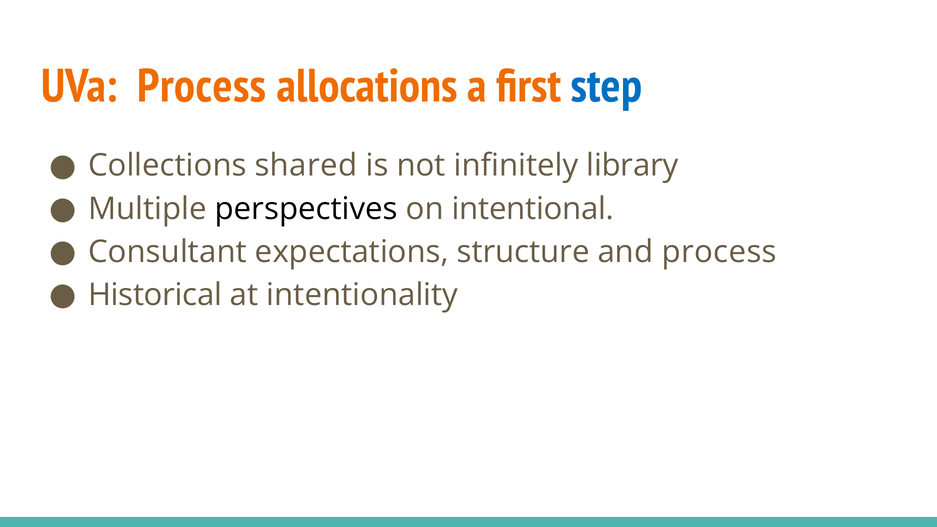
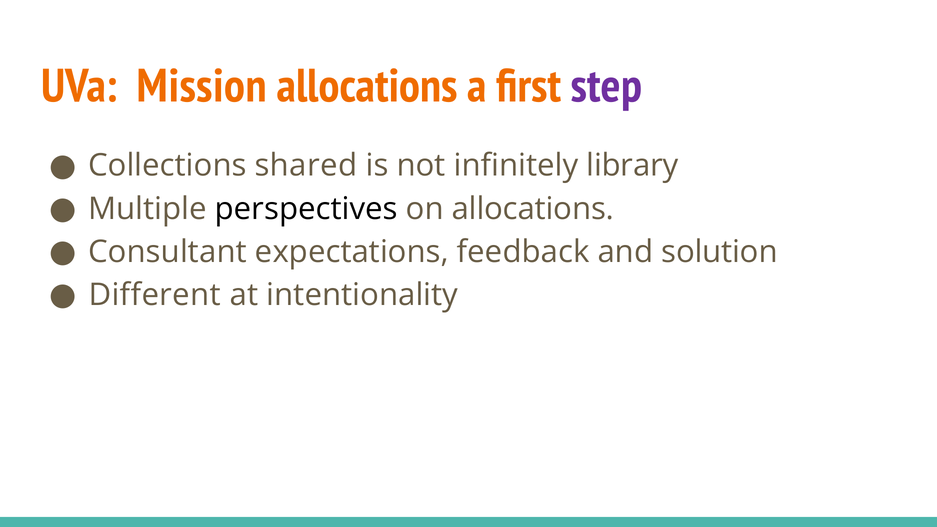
UVa Process: Process -> Mission (202, 86)
step colour: blue -> purple (606, 86)
on intentional: intentional -> allocations (533, 209)
structure: structure -> feedback (523, 252)
and process: process -> solution (720, 252)
Historical: Historical -> Different (155, 295)
